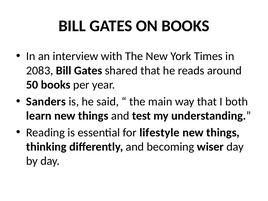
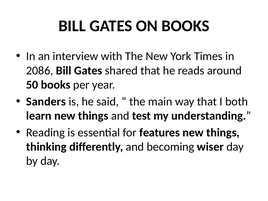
2083: 2083 -> 2086 (40, 71)
lifestyle: lifestyle -> features (160, 132)
